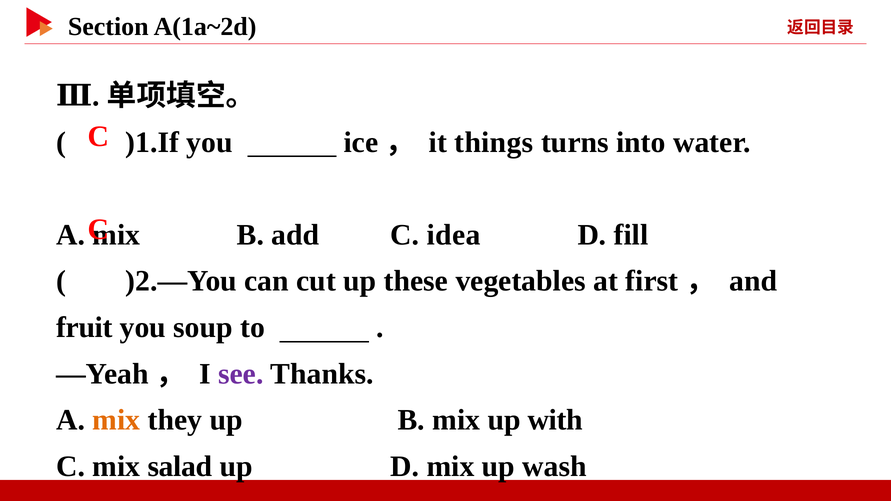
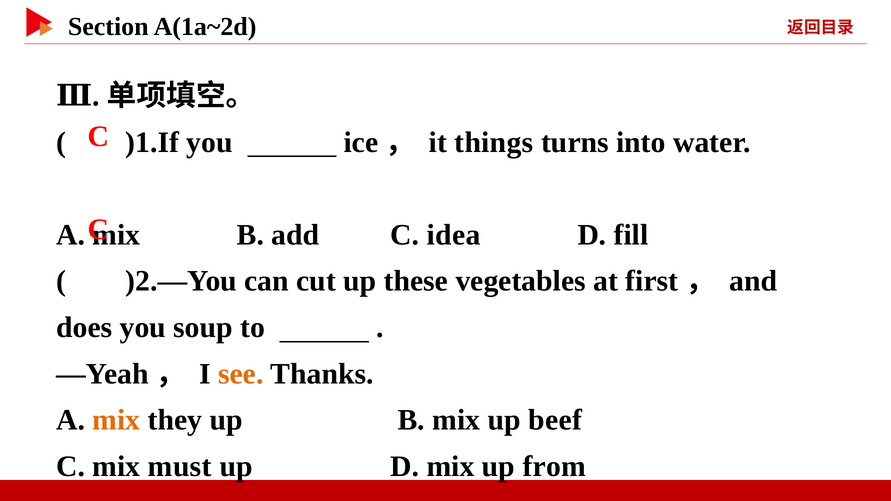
fruit: fruit -> does (84, 328)
see colour: purple -> orange (241, 374)
with: with -> beef (555, 420)
salad: salad -> must (180, 467)
wash: wash -> from (554, 467)
